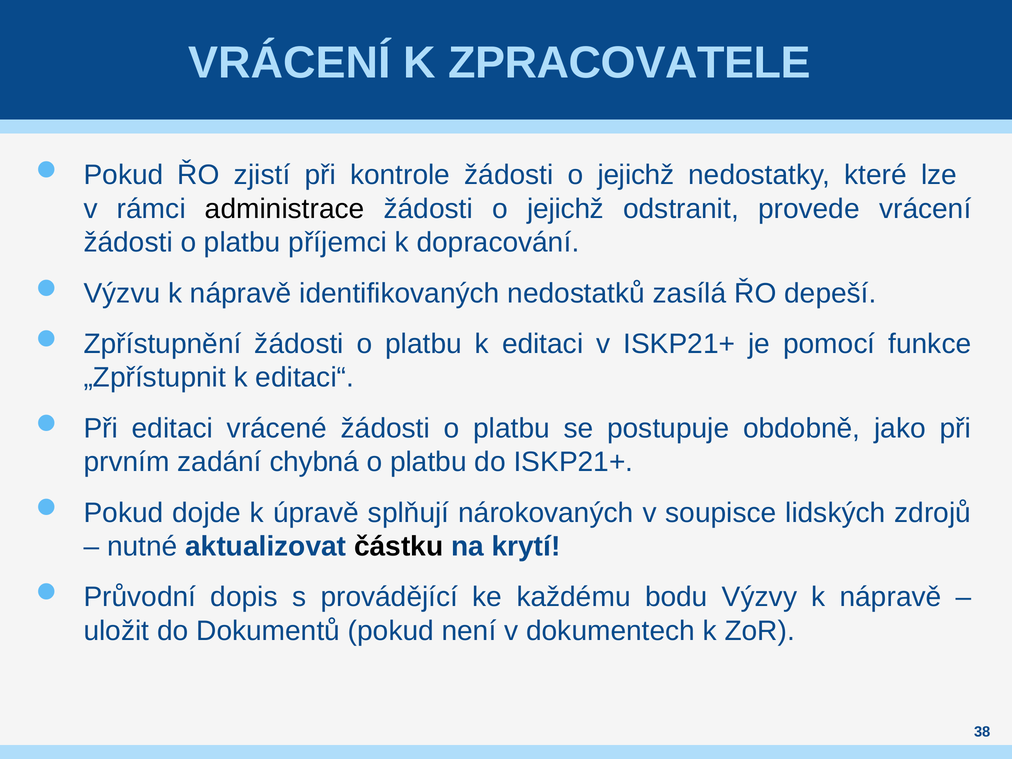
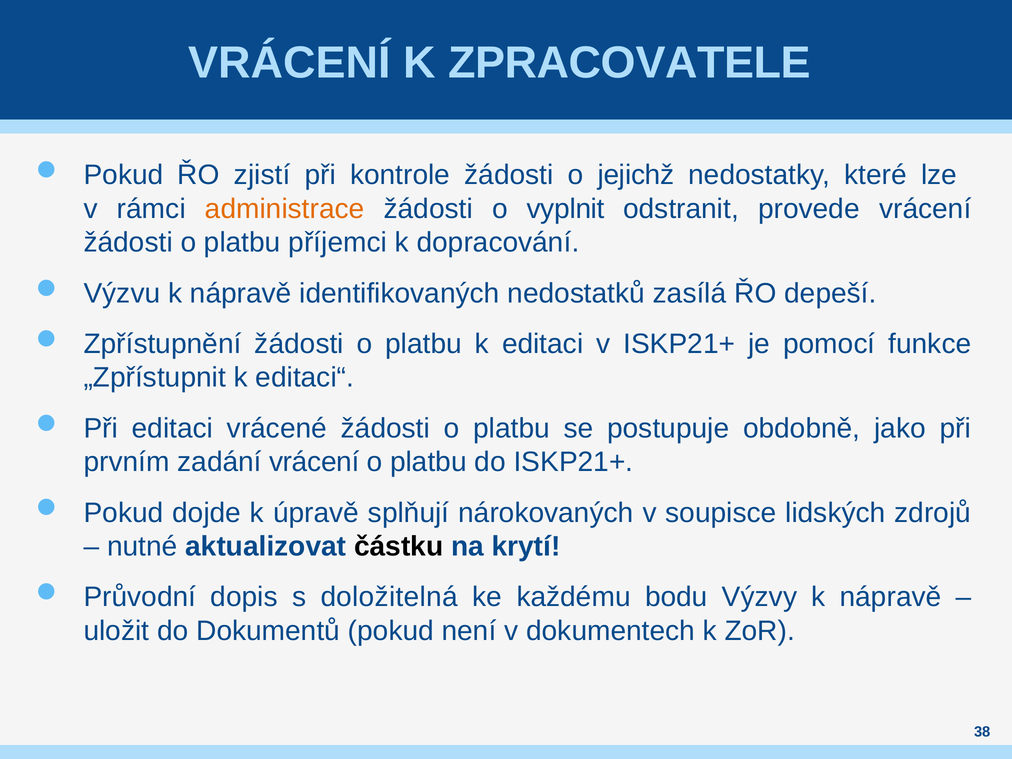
administrace colour: black -> orange (285, 209)
jejichž: jejichž -> vyplnit (566, 209)
zadání chybná: chybná -> vrácení (314, 462)
provádějící: provádějící -> doložitelná (389, 597)
